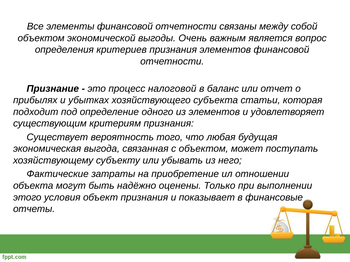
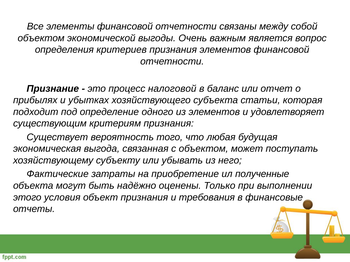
отношении: отношении -> полученные (262, 174)
показывает: показывает -> требования (207, 198)
